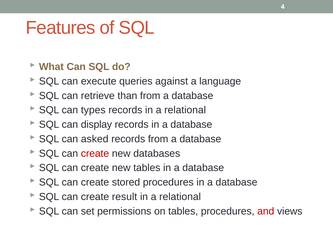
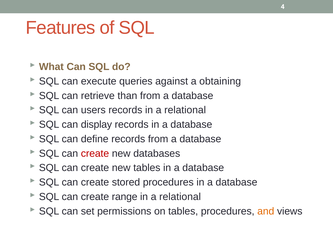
language: language -> obtaining (220, 81)
types: types -> users (93, 110)
asked: asked -> define (95, 139)
result: result -> range (125, 197)
and colour: red -> orange (266, 211)
